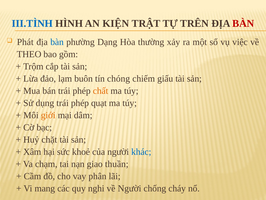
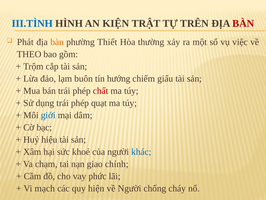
bàn colour: blue -> orange (57, 42)
Dạng: Dạng -> Thiết (107, 42)
chóng: chóng -> hướng (119, 78)
chất colour: orange -> red (101, 91)
giới colour: orange -> blue (48, 115)
chặt: chặt -> hiệu (49, 139)
thuần: thuần -> chính (117, 164)
phân: phân -> phức (97, 176)
mang: mang -> mạch (45, 188)
nghi: nghi -> hiện (96, 188)
